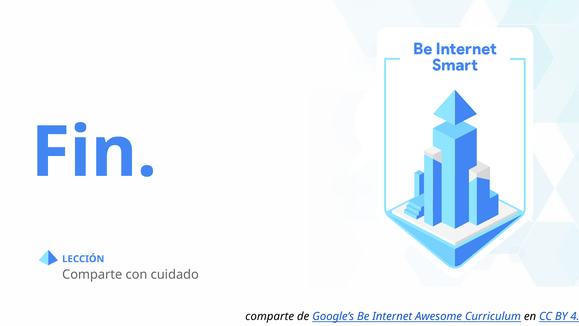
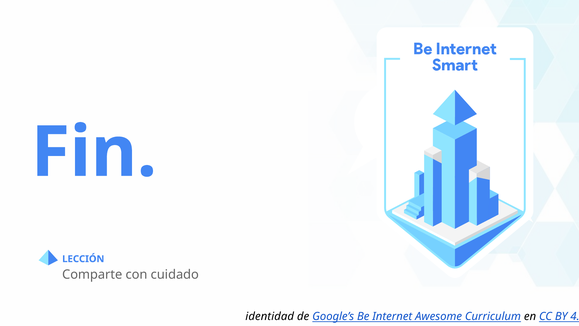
comparte: comparte -> identidad (270, 316)
